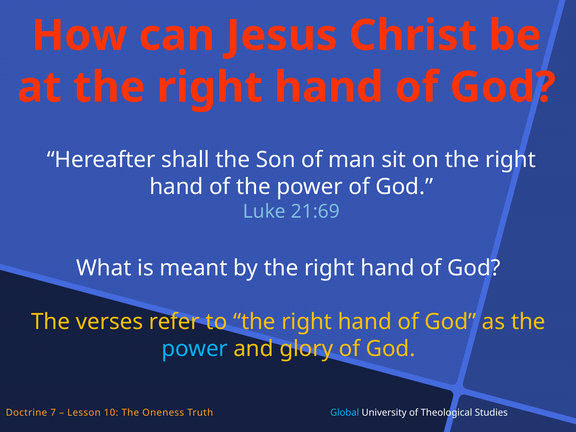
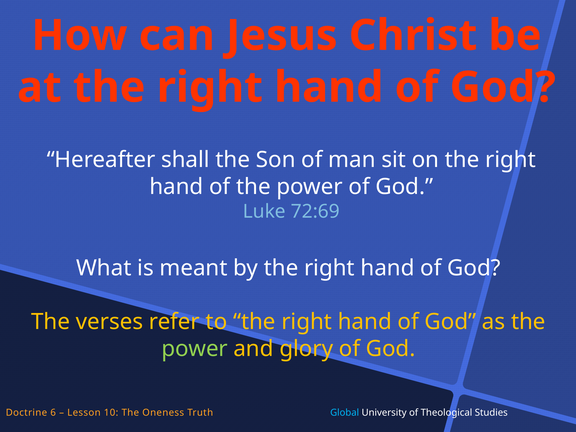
21:69: 21:69 -> 72:69 (315, 212)
power colour: light blue -> light green (195, 349)
7: 7 -> 6 (53, 413)
